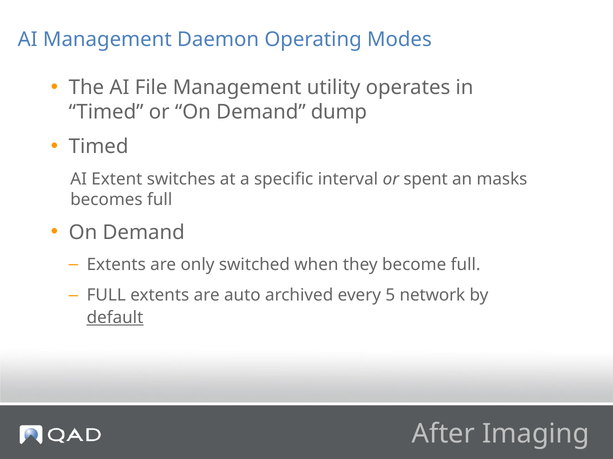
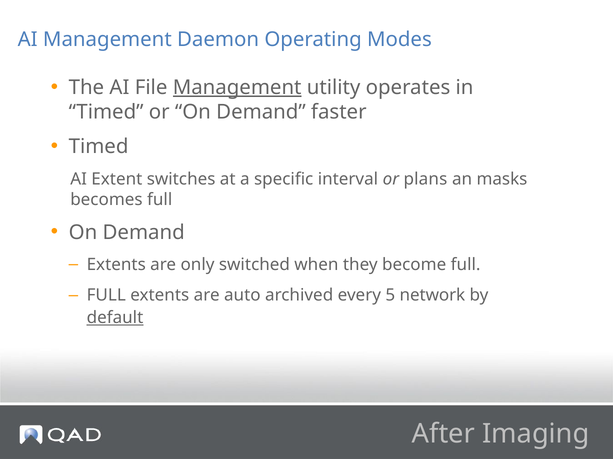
Management underline: none -> present (237, 88)
dump: dump -> faster (339, 112)
spent: spent -> plans (425, 179)
